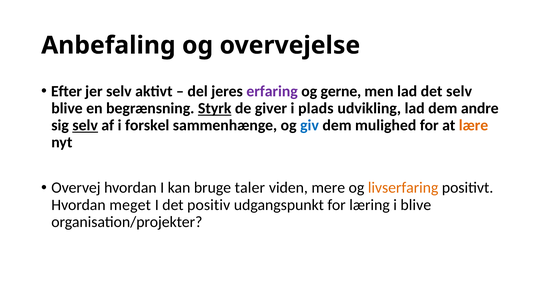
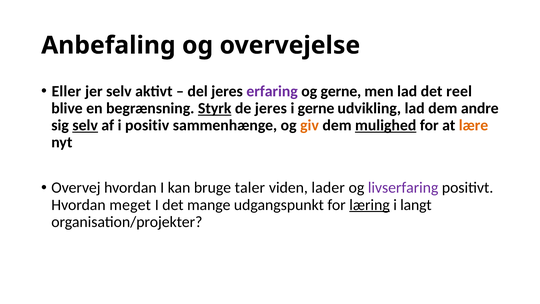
Efter: Efter -> Eller (66, 91)
det selv: selv -> reel (459, 91)
de giver: giver -> jeres (271, 108)
i plads: plads -> gerne (316, 108)
forskel: forskel -> positiv (147, 125)
giv colour: blue -> orange (309, 125)
mulighed underline: none -> present (386, 125)
mere: mere -> lader (328, 188)
livserfaring colour: orange -> purple (403, 188)
positiv: positiv -> mange (209, 205)
læring underline: none -> present (370, 205)
i blive: blive -> langt (416, 205)
